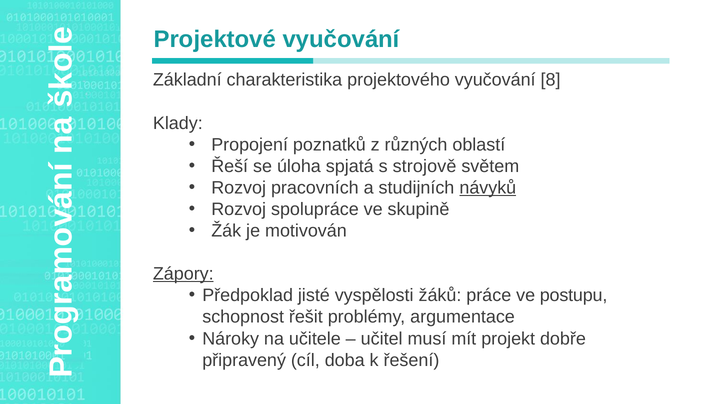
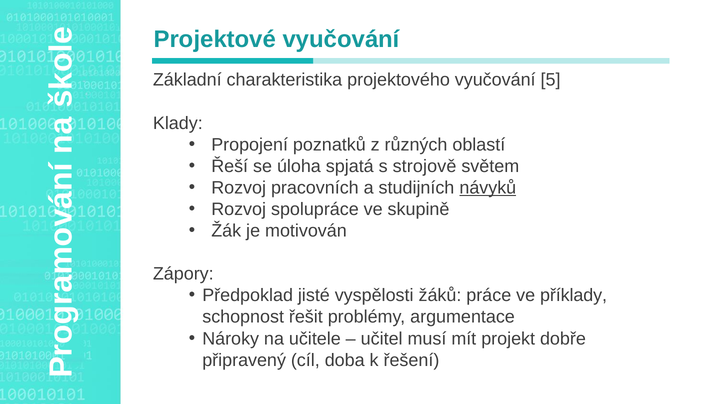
8: 8 -> 5 (551, 80)
Zápory underline: present -> none (183, 274)
postupu: postupu -> příklady (574, 295)
